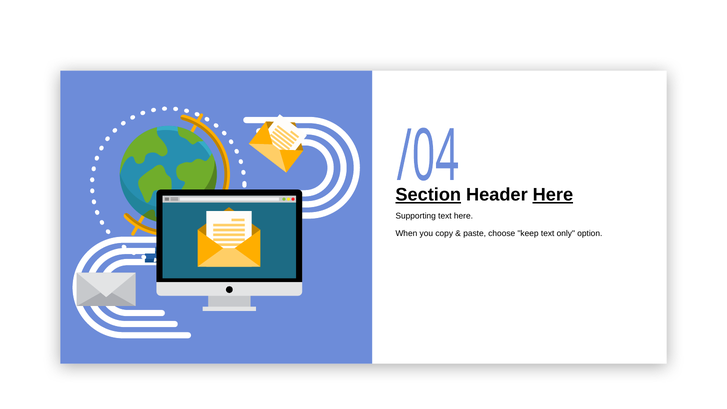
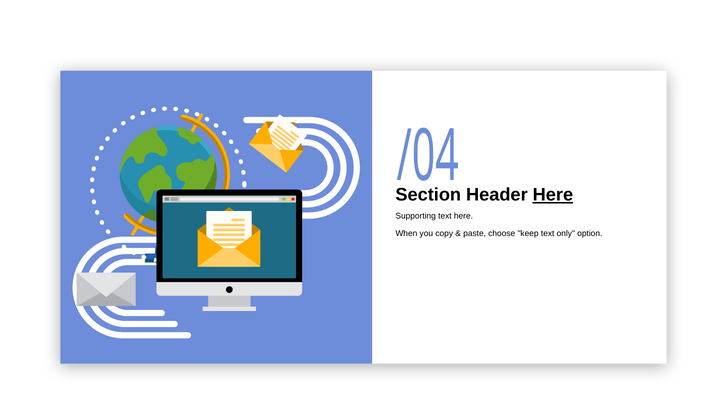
Section underline: present -> none (428, 195)
